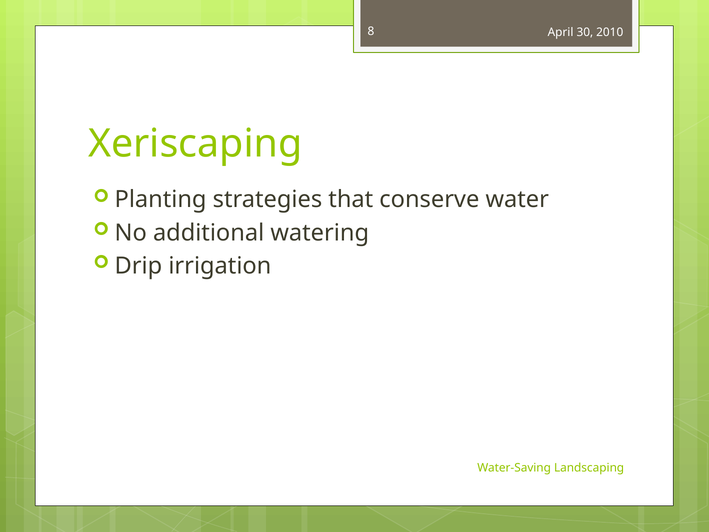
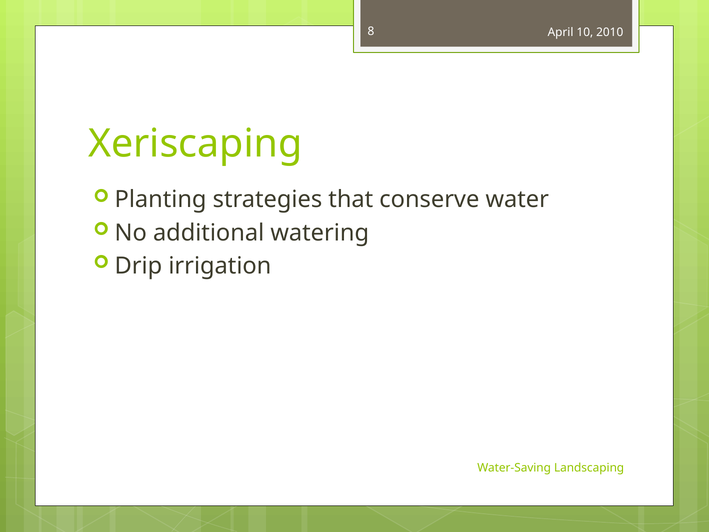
30: 30 -> 10 (585, 32)
